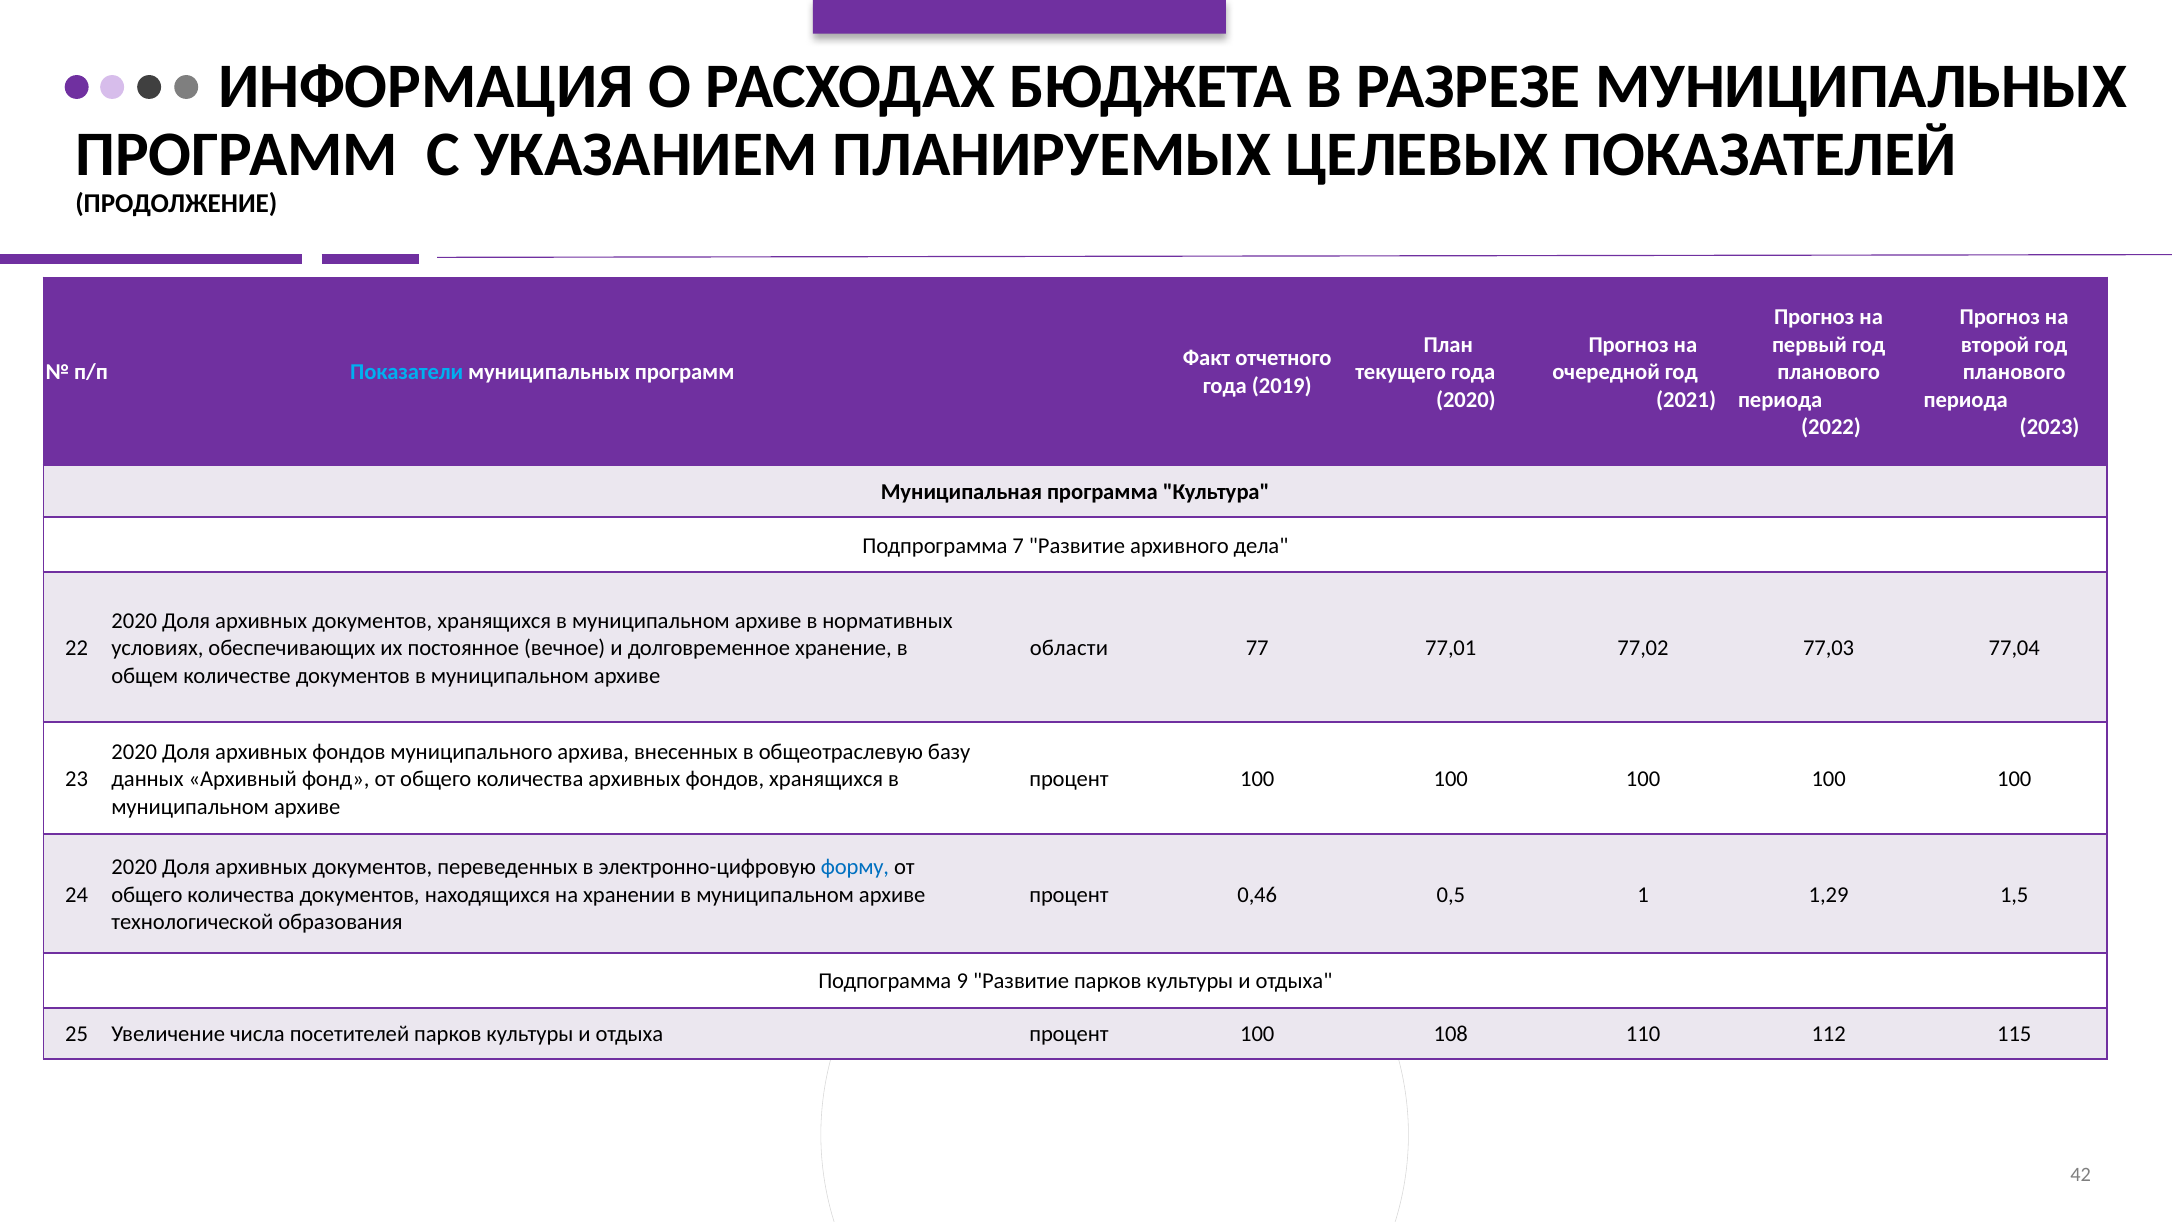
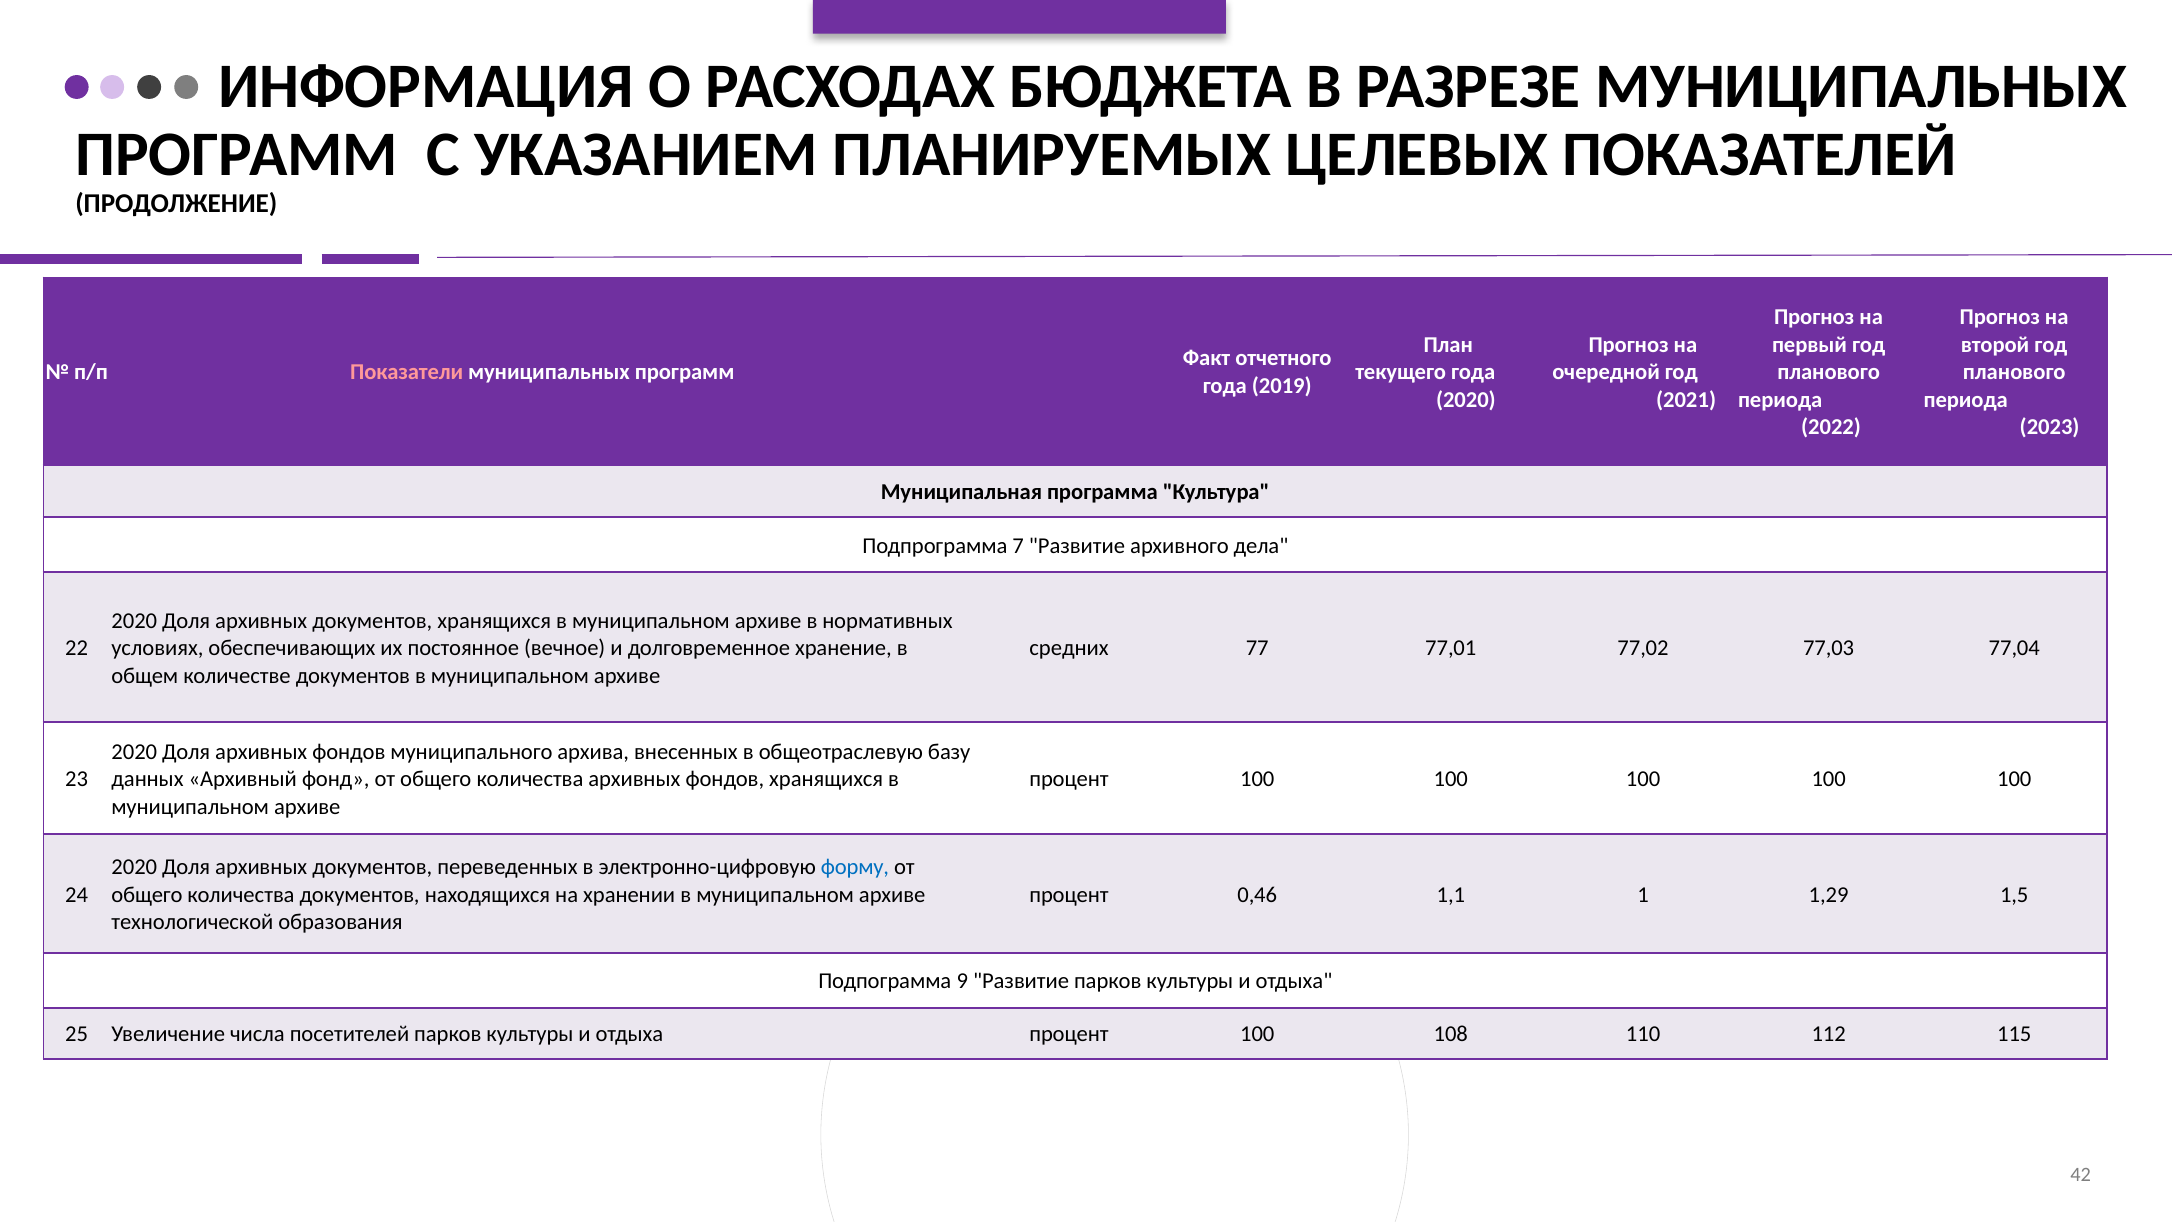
Показатели colour: light blue -> pink (407, 372)
области: области -> средних (1069, 648)
0,5: 0,5 -> 1,1 (1451, 894)
